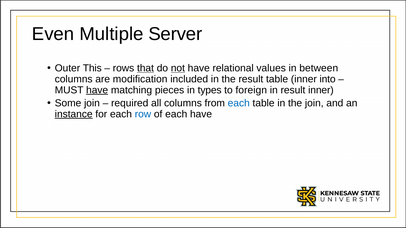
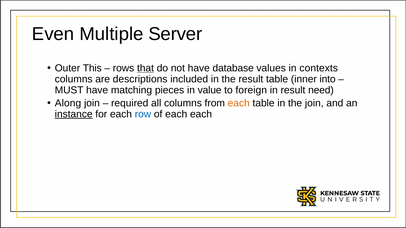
not underline: present -> none (178, 68)
relational: relational -> database (233, 68)
between: between -> contexts (319, 68)
modification: modification -> descriptions (140, 79)
have underline: present -> none (97, 90)
types: types -> value (210, 90)
result inner: inner -> need (321, 90)
Some: Some -> Along (68, 103)
each colour: blue -> orange (239, 103)
each have: have -> each (201, 114)
